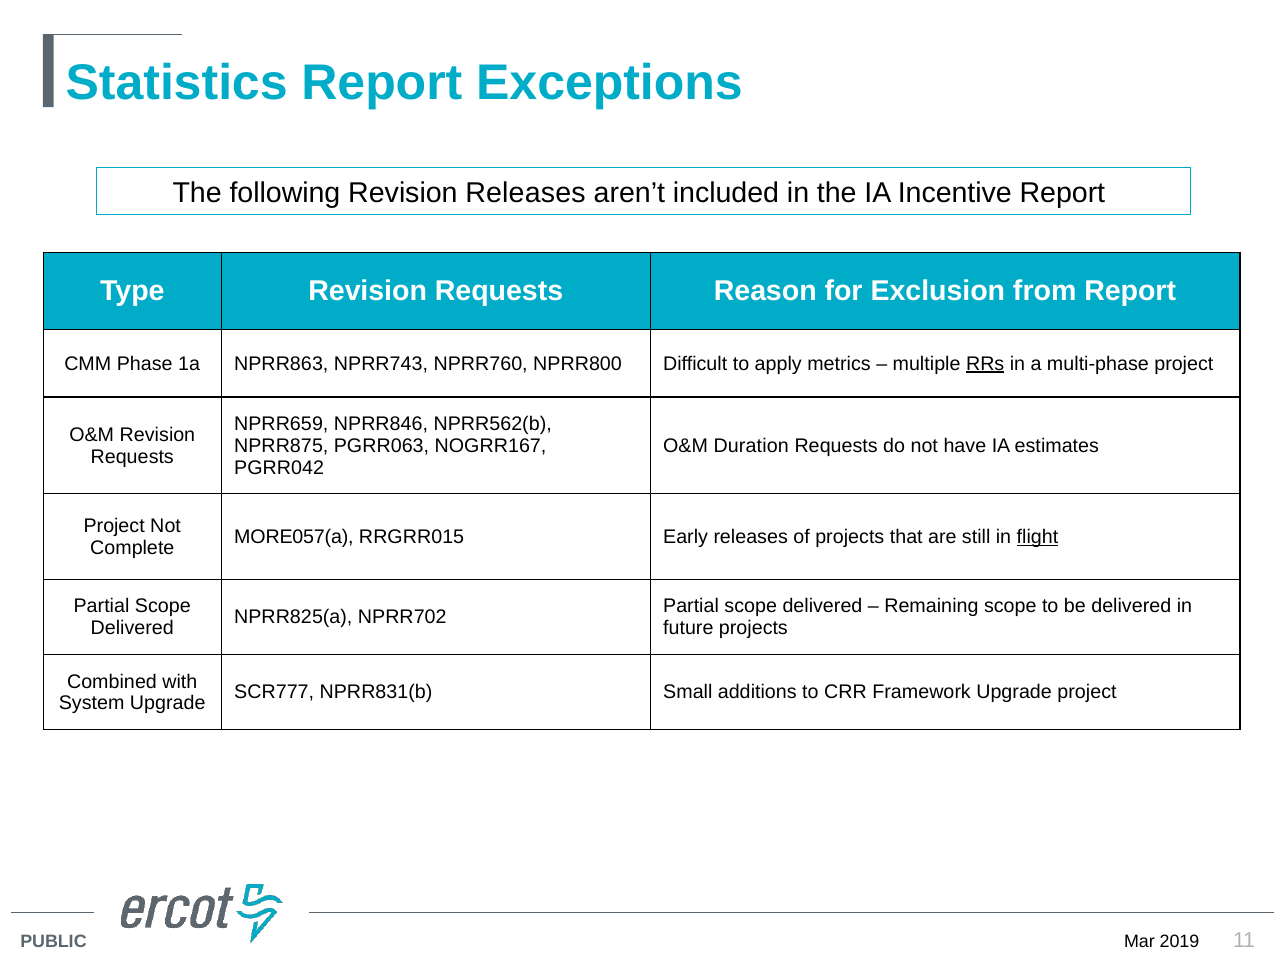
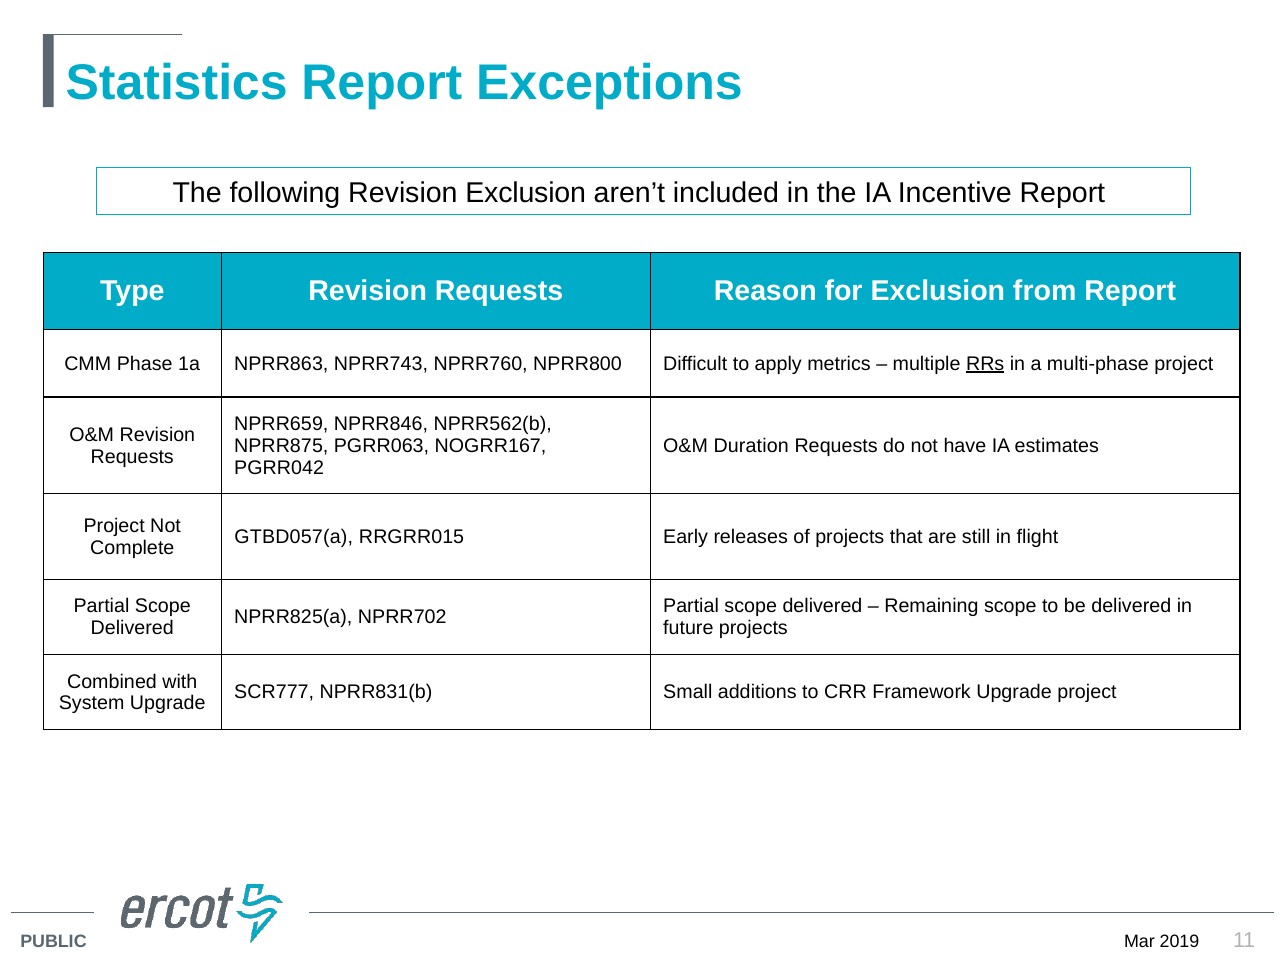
Revision Releases: Releases -> Exclusion (526, 193)
MORE057(a: MORE057(a -> GTBD057(a (294, 536)
flight underline: present -> none (1038, 536)
